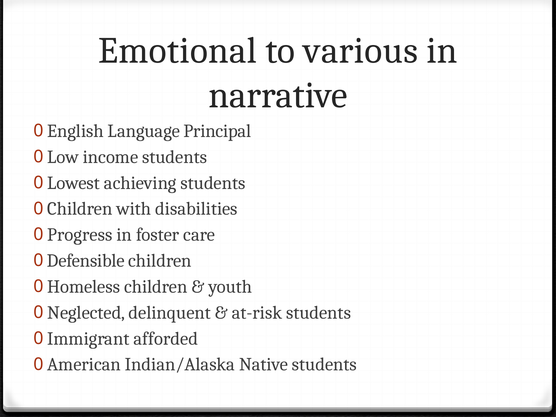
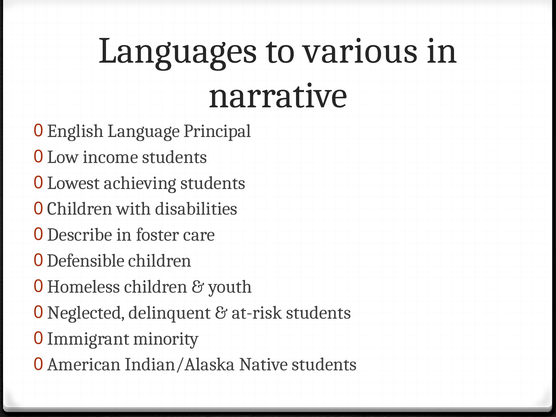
Emotional: Emotional -> Languages (178, 51)
Progress: Progress -> Describe (80, 235)
afforded: afforded -> minority (166, 339)
